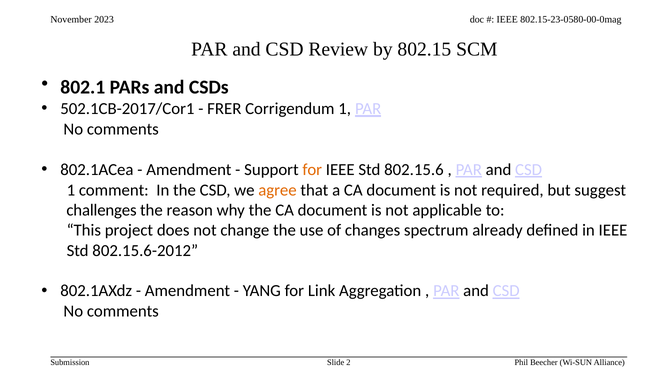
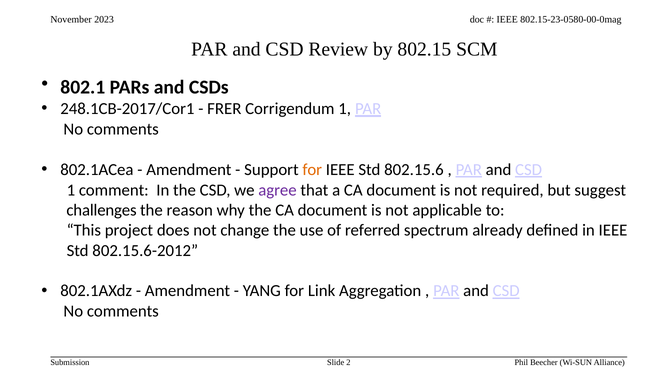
502.1CB-2017/Cor1: 502.1CB-2017/Cor1 -> 248.1CB-2017/Cor1 (127, 109)
agree colour: orange -> purple (277, 190)
changes: changes -> referred (373, 230)
